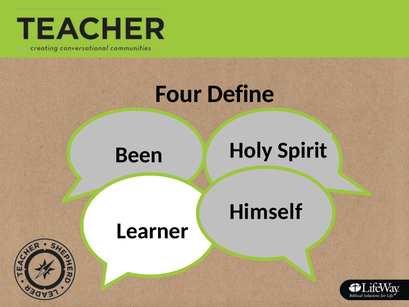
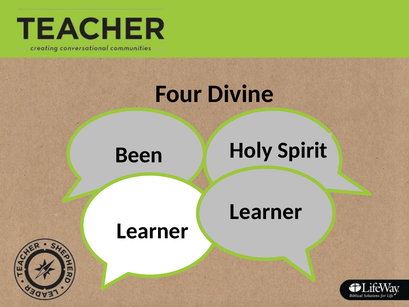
Define: Define -> Divine (241, 94)
Himself: Himself -> Learner (266, 212)
